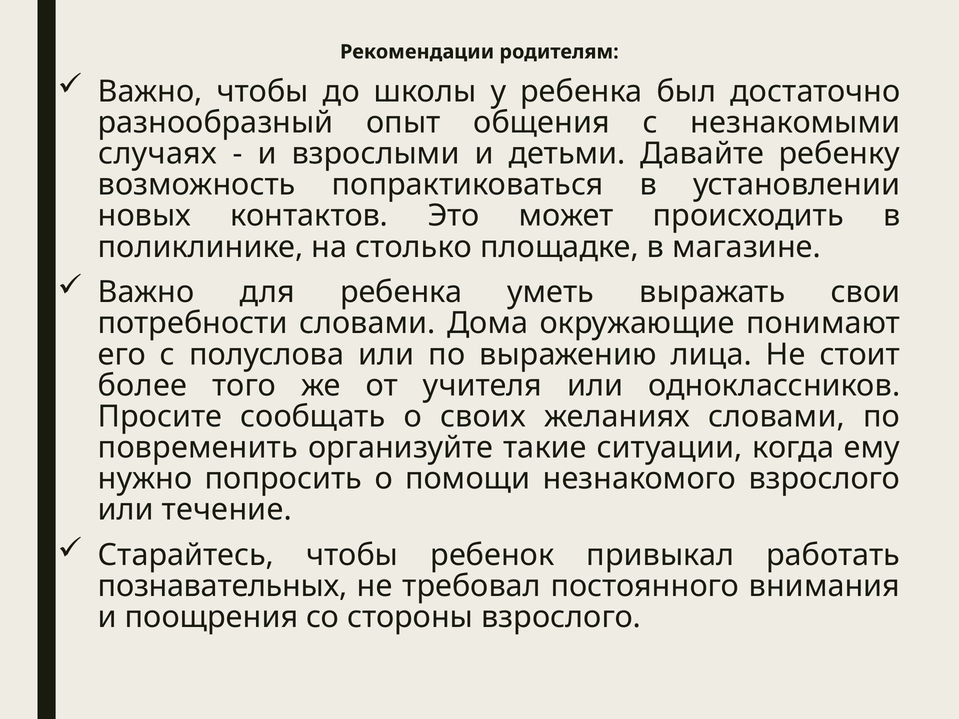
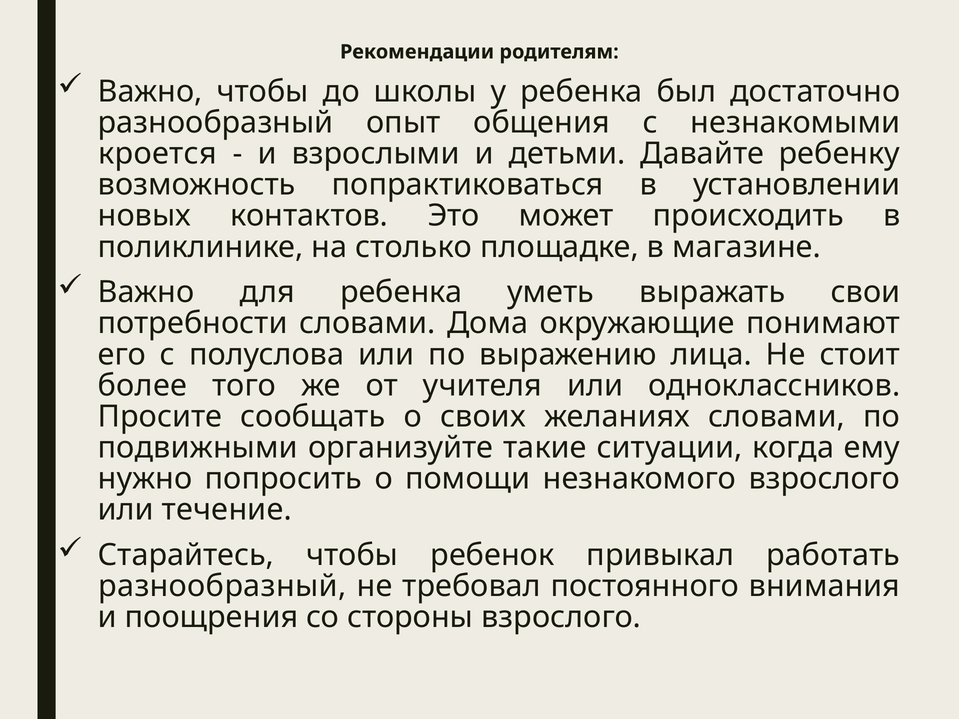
случаях: случаях -> кроется (158, 154)
повременить: повременить -> подвижными (198, 448)
познавательных: познавательных -> разнообразный (222, 586)
